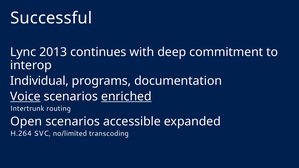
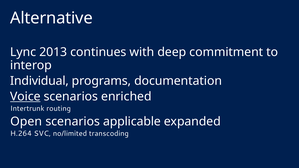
Successful: Successful -> Alternative (51, 18)
enriched underline: present -> none (126, 97)
accessible: accessible -> applicable (132, 122)
